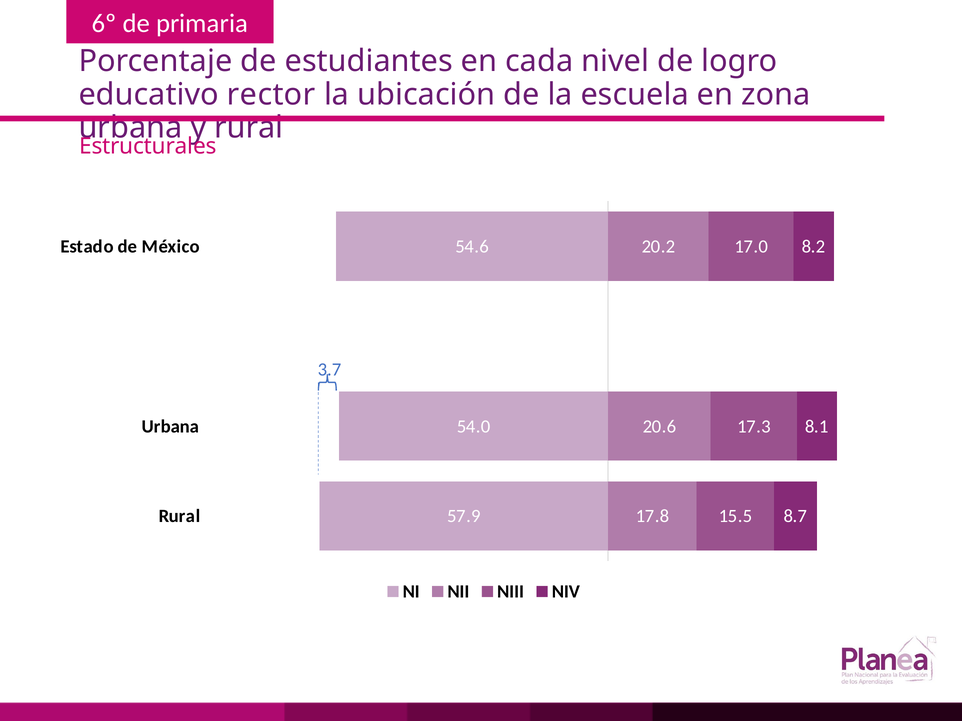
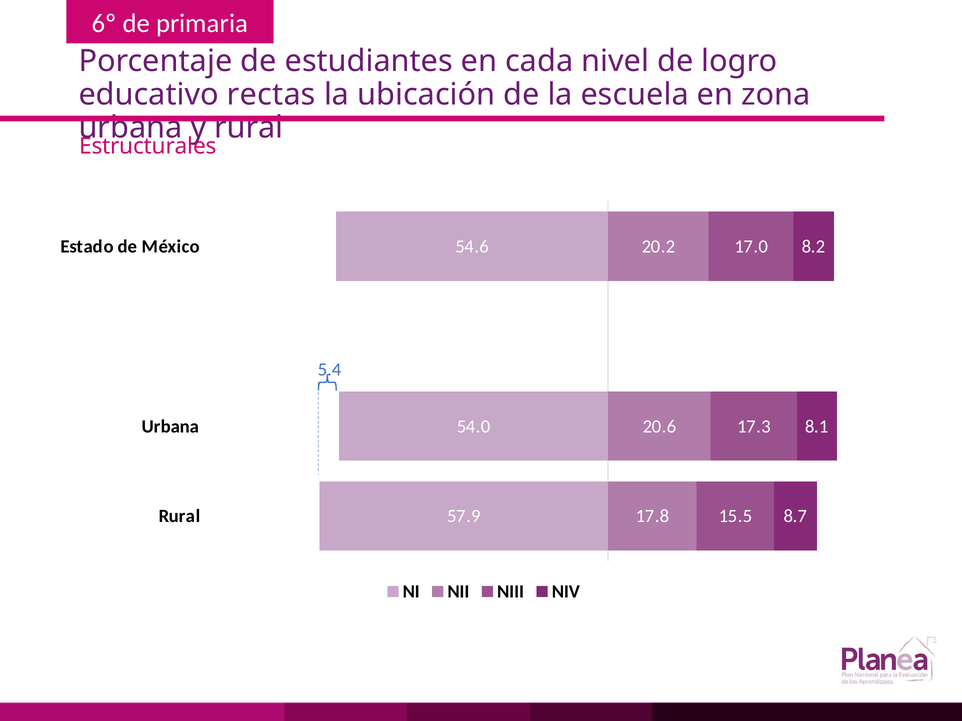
rector: rector -> rectas (271, 95)
3.7: 3.7 -> 5.4 (329, 370)
